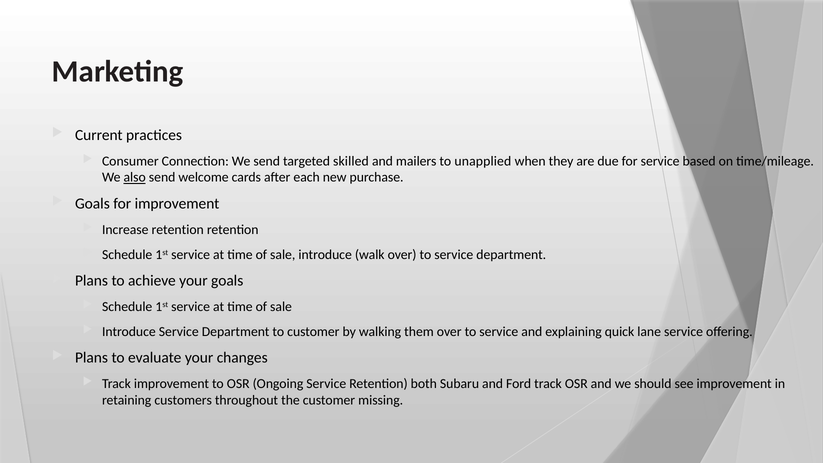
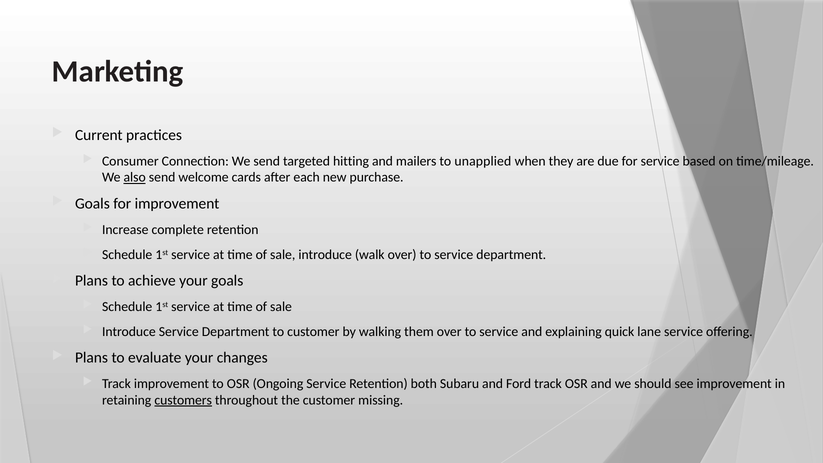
skilled: skilled -> hitting (351, 161)
Increase retention: retention -> complete (178, 230)
customers underline: none -> present (183, 400)
